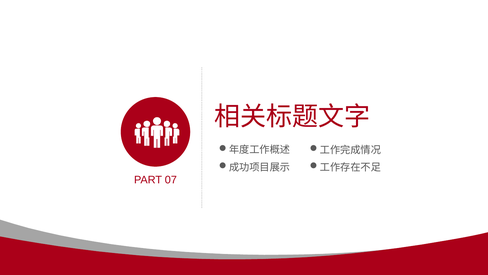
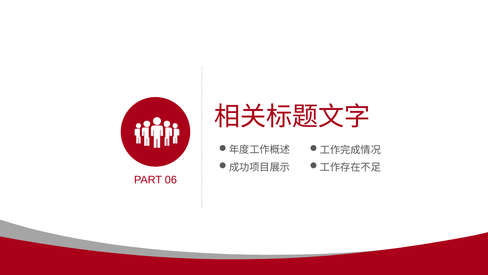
07: 07 -> 06 (171, 180)
